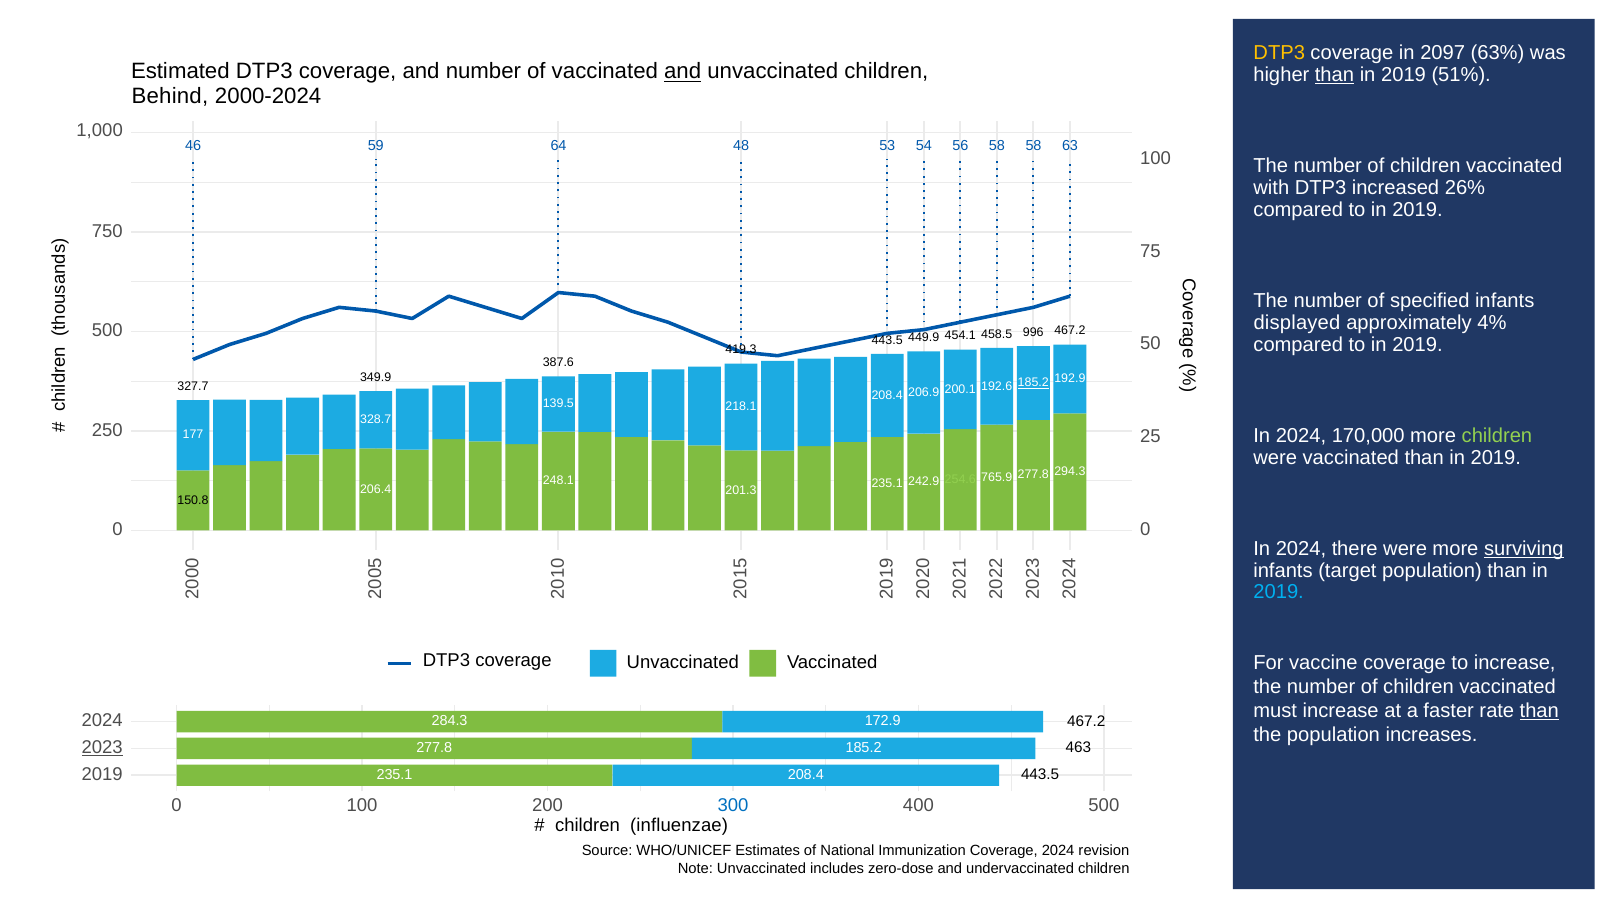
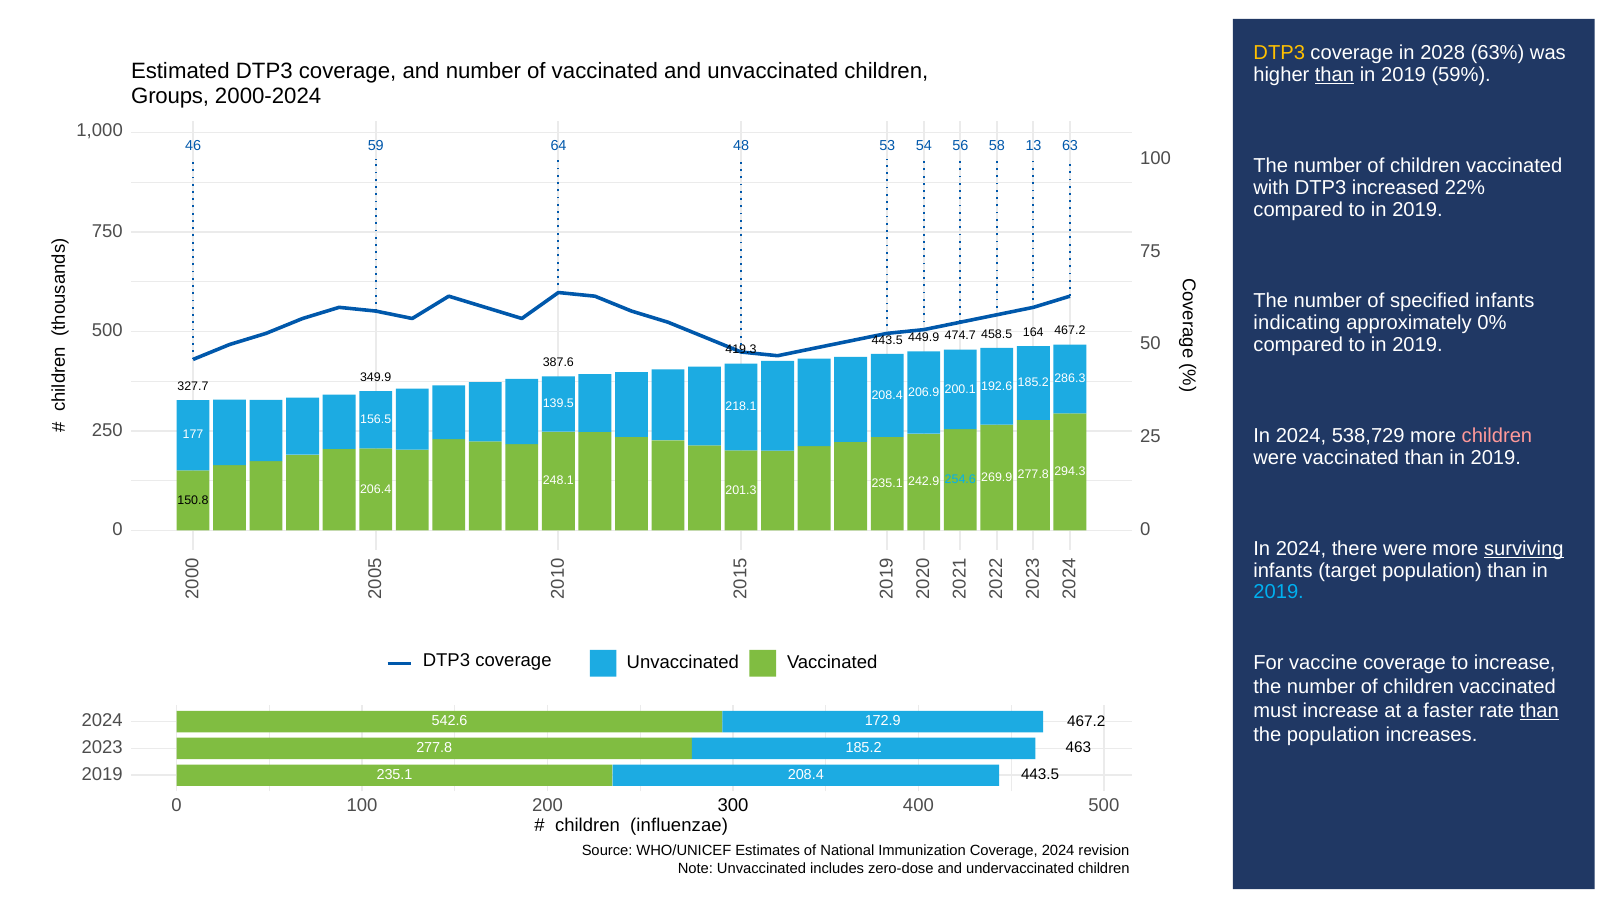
2097: 2097 -> 2028 (1443, 53)
and underline: present -> none (683, 72)
51%: 51% -> 59% (1461, 75)
Behind: Behind -> Groups (170, 96)
58 58: 58 -> 13 (1034, 146)
26%: 26% -> 22% (1465, 188)
displayed: displayed -> indicating (1297, 323)
4%: 4% -> 0% (1492, 323)
454.1: 454.1 -> 474.7 (960, 336)
996: 996 -> 164 (1033, 333)
192.9: 192.9 -> 286.3 (1070, 379)
185.2 underline: present -> none (1033, 383)
328.7: 328.7 -> 156.5 (376, 420)
170,000: 170,000 -> 538,729 (1368, 436)
children colour: light green -> pink (1497, 436)
765.9: 765.9 -> 269.9 (997, 477)
254.6 colour: light green -> light blue (960, 480)
284.3: 284.3 -> 542.6 (450, 721)
2023 underline: present -> none (102, 748)
300 colour: blue -> black (733, 806)
